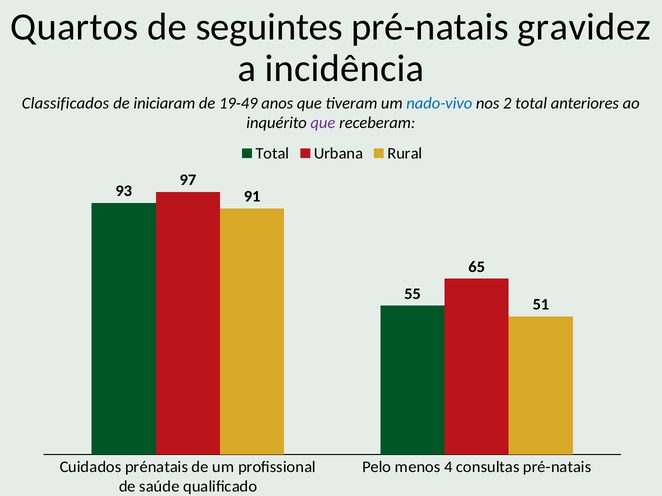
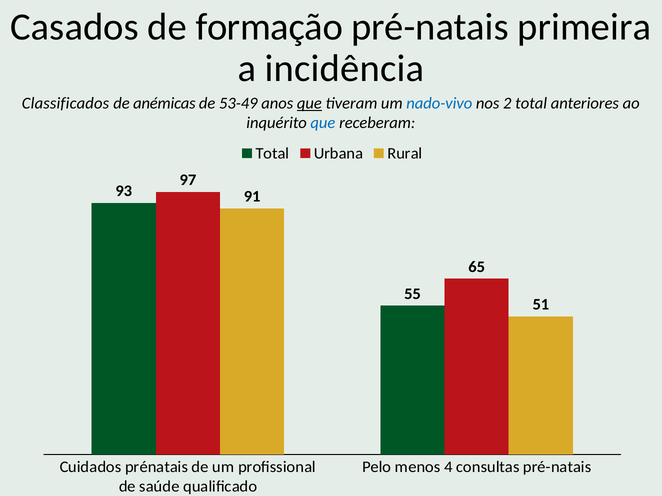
Quartos: Quartos -> Casados (75, 27)
seguintes: seguintes -> formação (269, 27)
gravidez: gravidez -> primeira (584, 27)
iniciaram: iniciaram -> anémicas (164, 103)
19-49: 19-49 -> 53-49 (238, 103)
que underline: none -> present (309, 103)
que colour: purple -> blue (323, 123)
